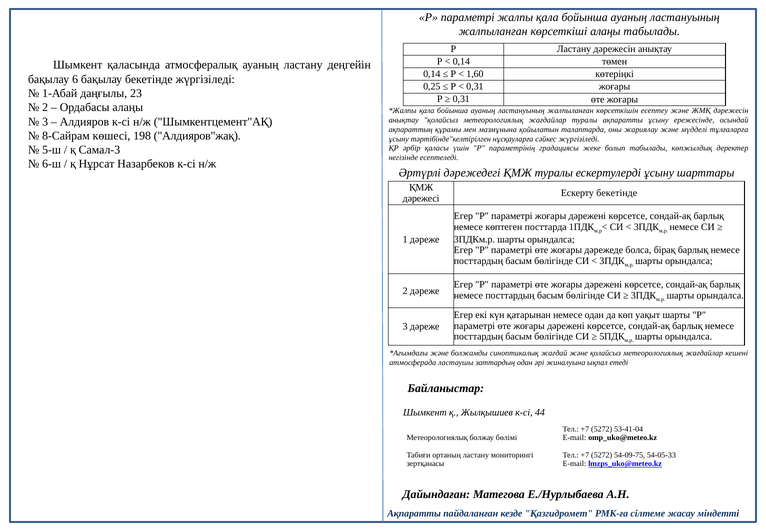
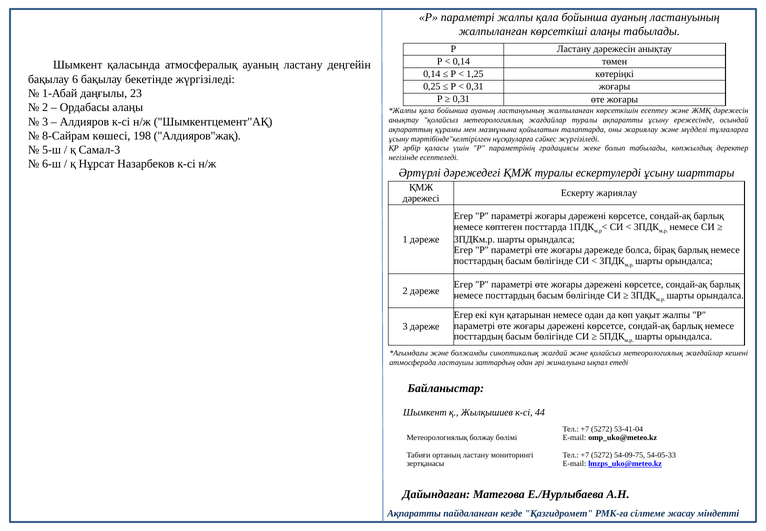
1,60: 1,60 -> 1,25 (475, 74)
Ескерту бекетінде: бекетінде -> жариялау (617, 193)
уақыт шарты: шарты -> жалпы (676, 315)
